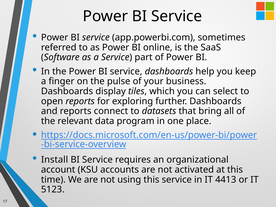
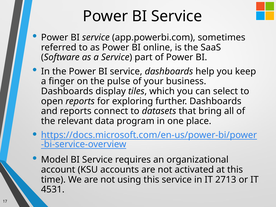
Install: Install -> Model (55, 160)
4413: 4413 -> 2713 (226, 180)
5123: 5123 -> 4531 (53, 190)
